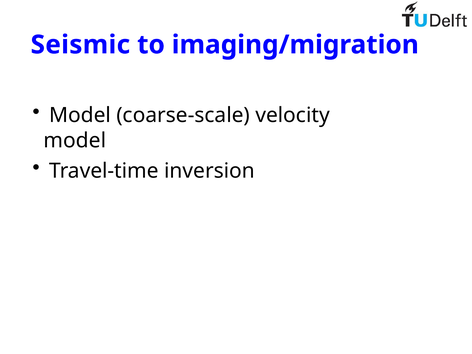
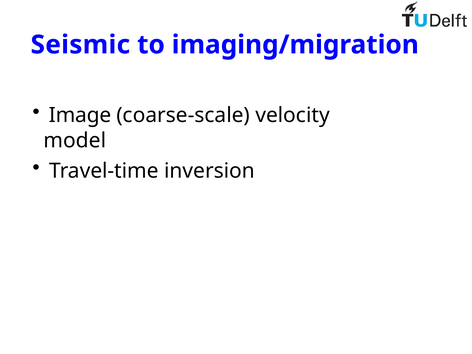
Model: Model -> Image (80, 115)
